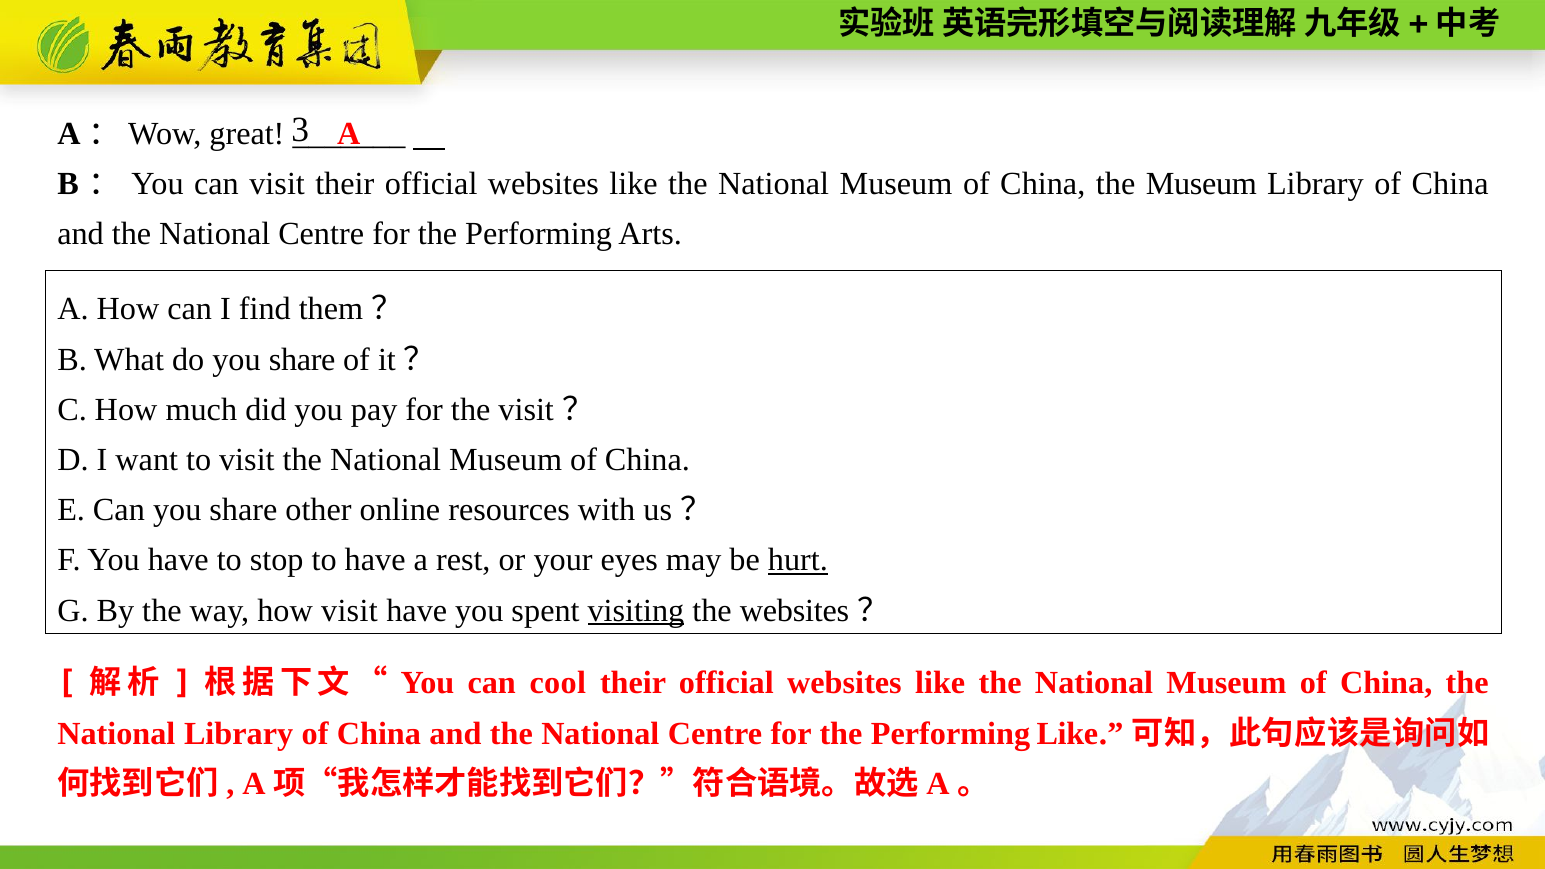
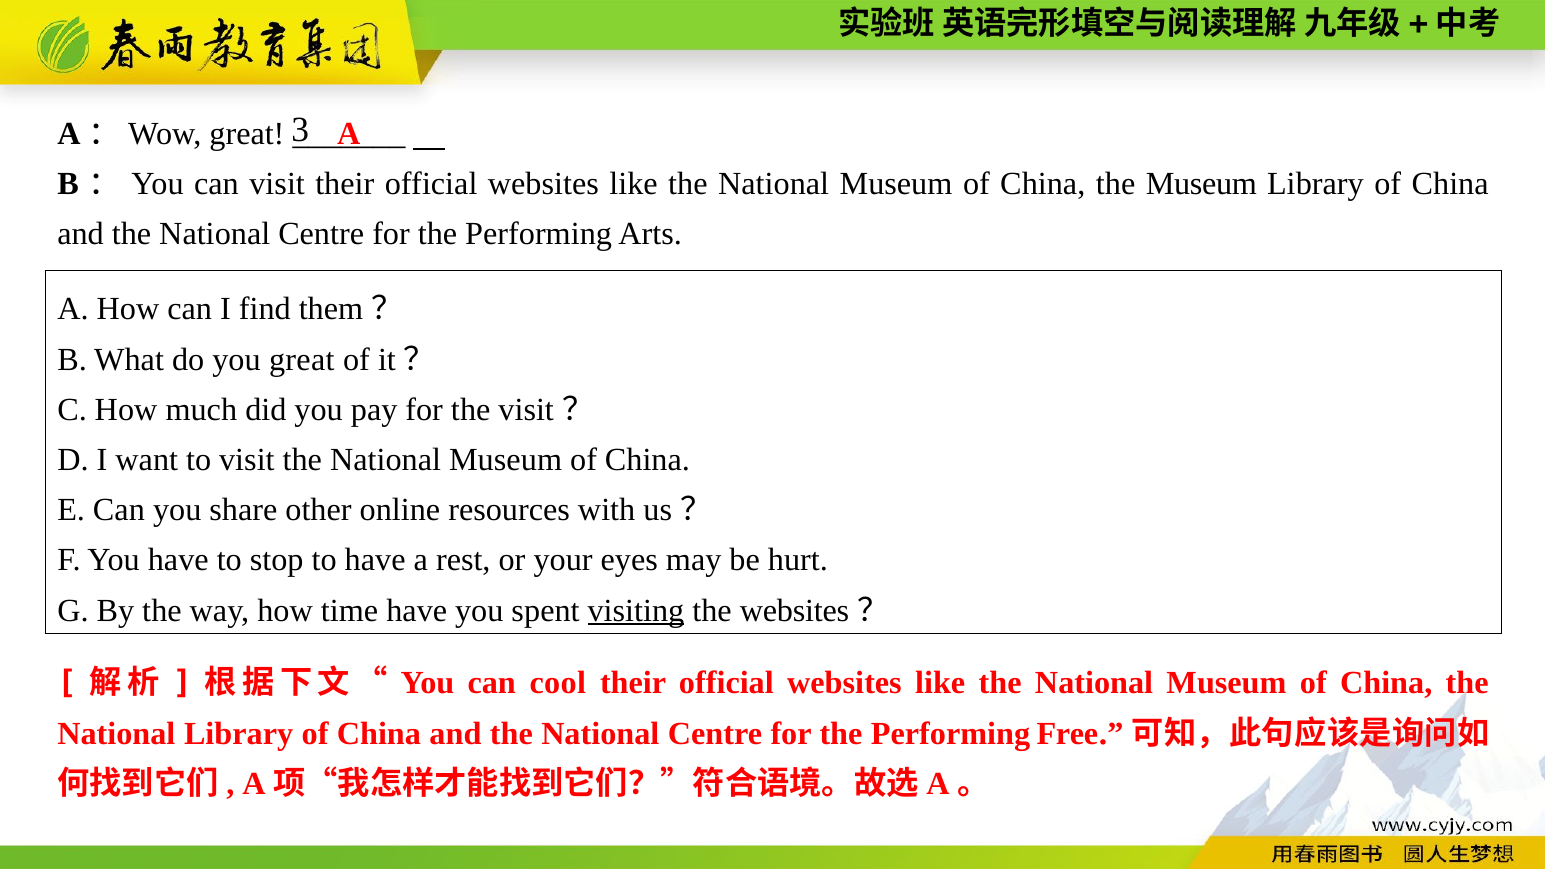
do you share: share -> great (302, 360)
hurt underline: present -> none (798, 560)
how visit: visit -> time (350, 611)
Performing Like: Like -> Free (1067, 734)
